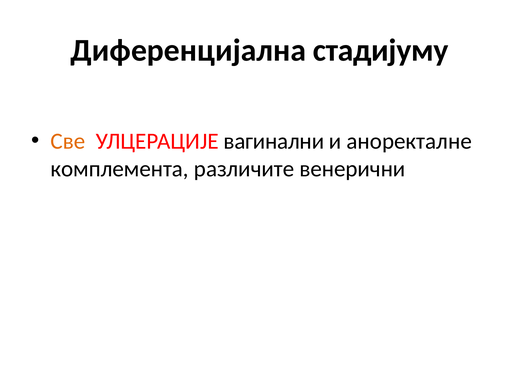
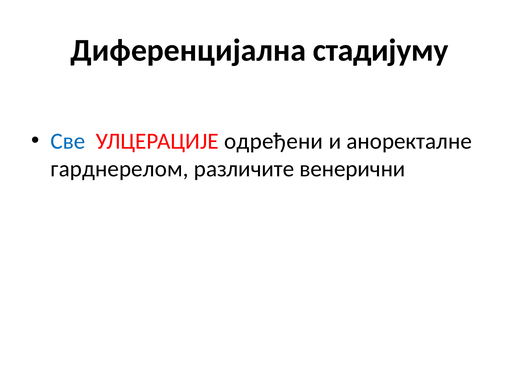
Све colour: orange -> blue (68, 141)
вагинални: вагинални -> одређени (274, 141)
комплемента: комплемента -> гарднерелом (120, 169)
